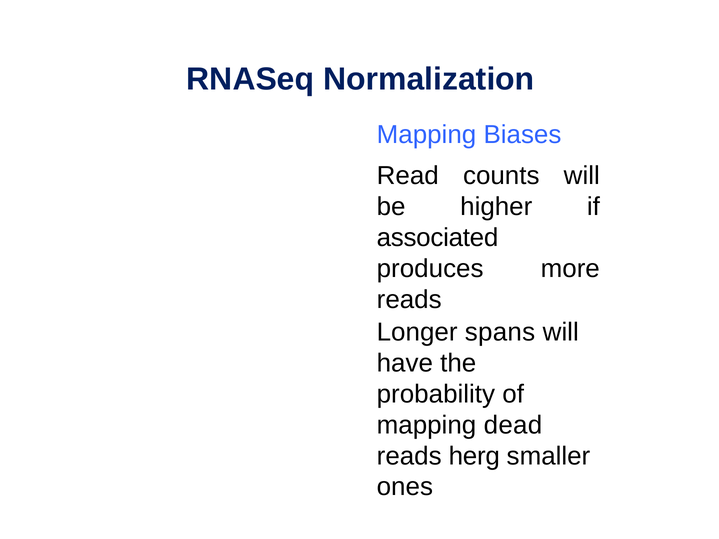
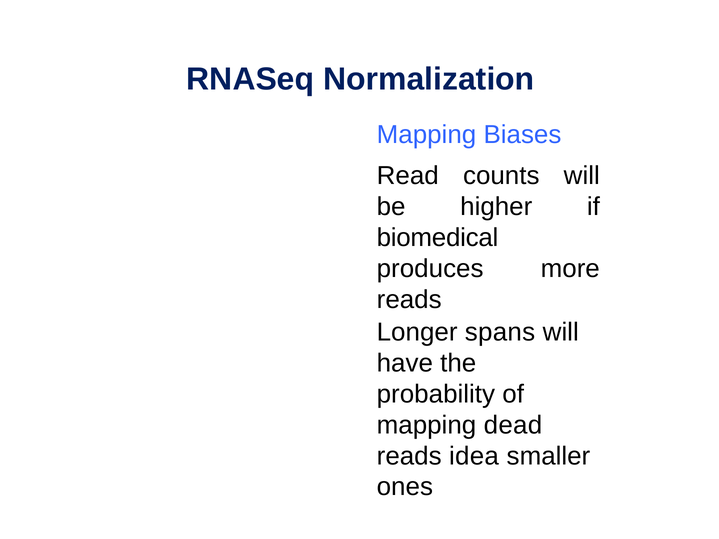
associated: associated -> biomedical (437, 238)
herg: herg -> idea (474, 456)
